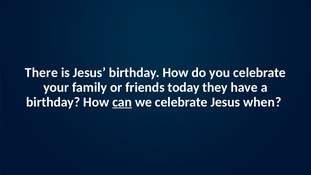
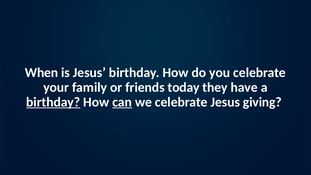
There: There -> When (42, 73)
birthday underline: none -> present (53, 102)
when: when -> giving (262, 102)
